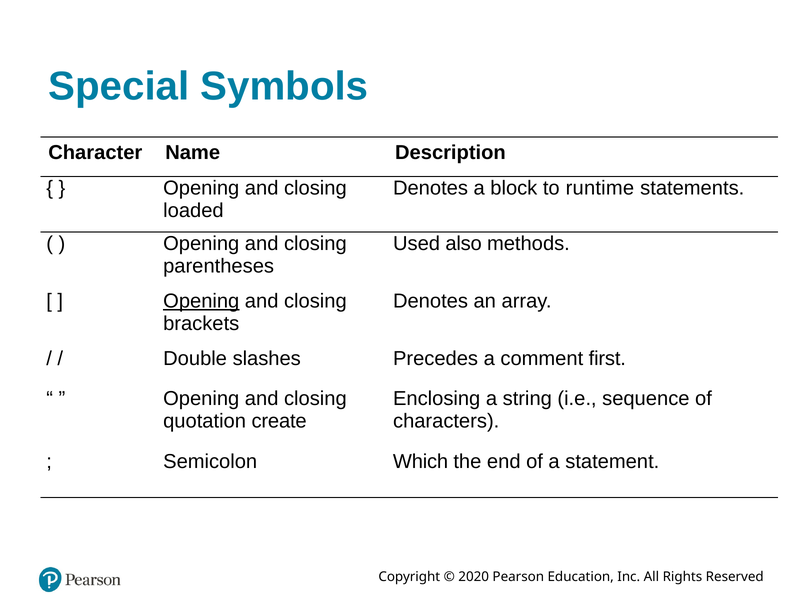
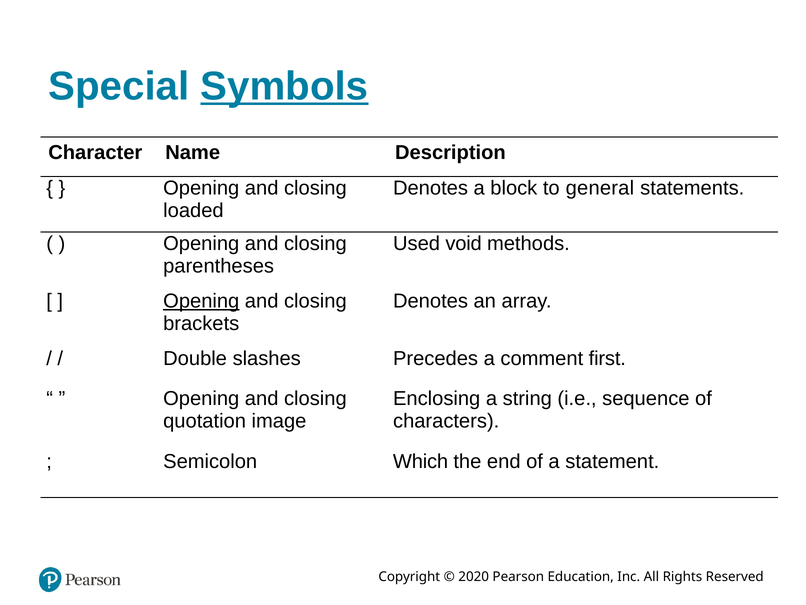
Symbols underline: none -> present (284, 86)
runtime: runtime -> general (600, 188)
also: also -> void (464, 243)
create: create -> image (279, 421)
